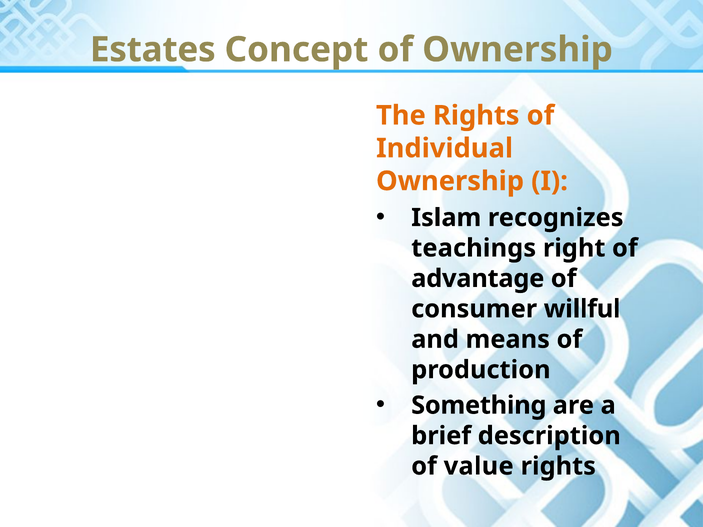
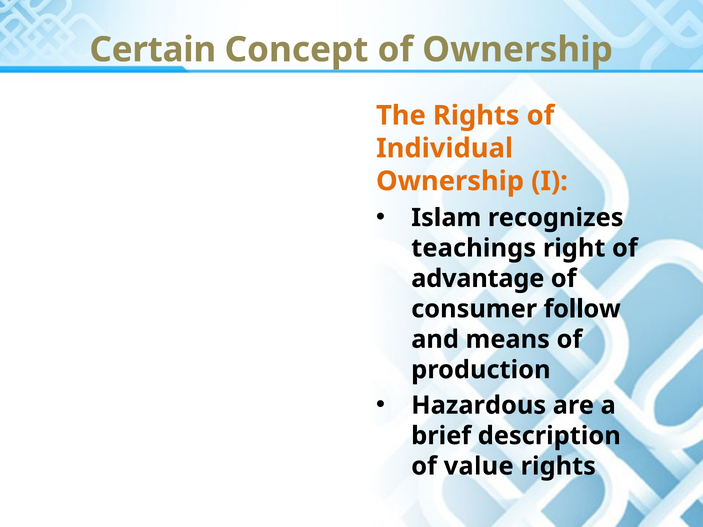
Estates: Estates -> Certain (153, 50)
willful: willful -> follow (582, 309)
Something: Something -> Hazardous (479, 406)
